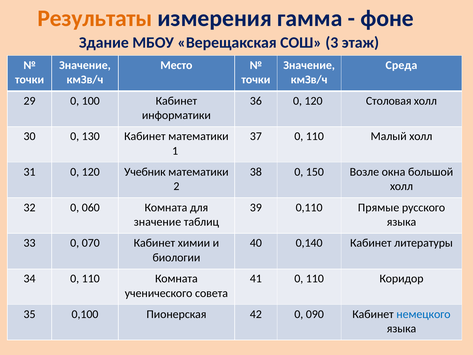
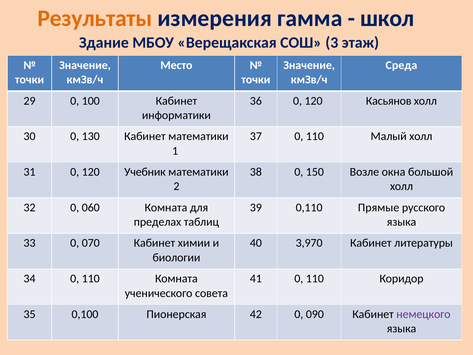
фоне: фоне -> школ (387, 18)
Столовая: Столовая -> Касьянов (389, 101)
значение: значение -> пределах (158, 222)
0,140: 0,140 -> 3,970 (309, 243)
немецкого colour: blue -> purple (423, 314)
